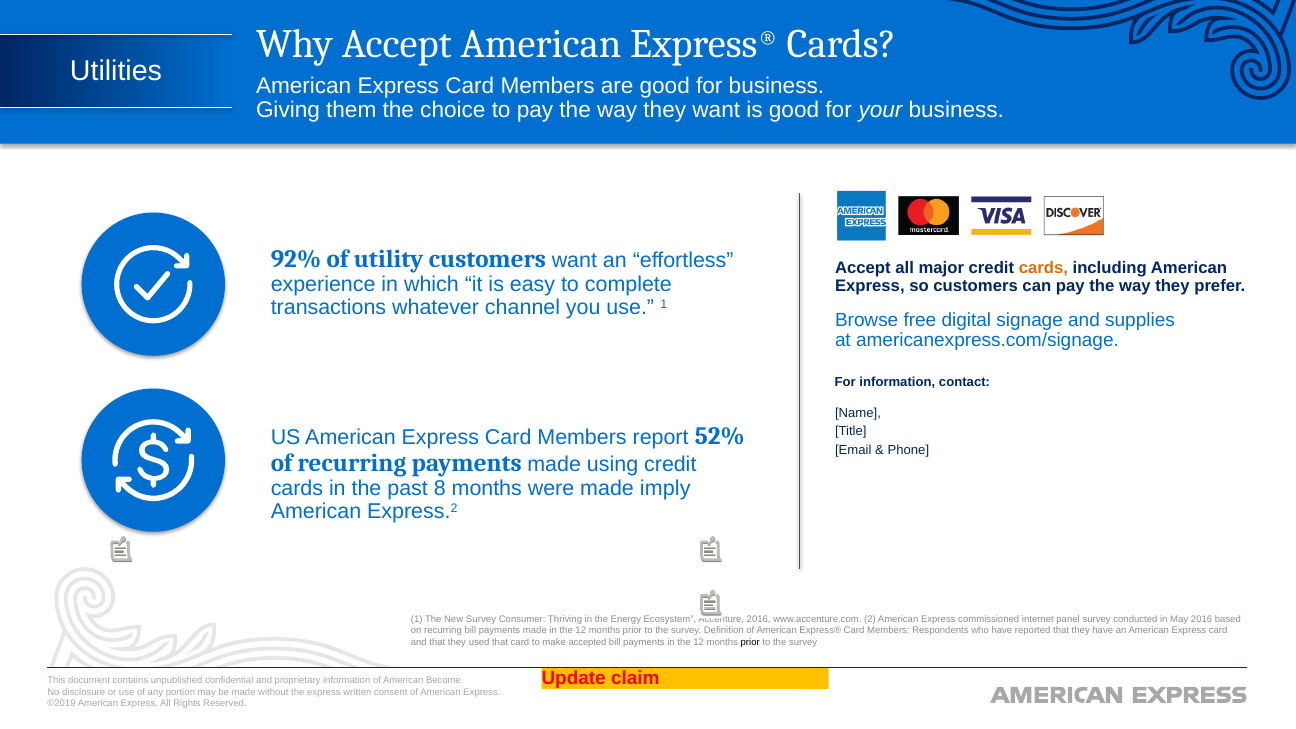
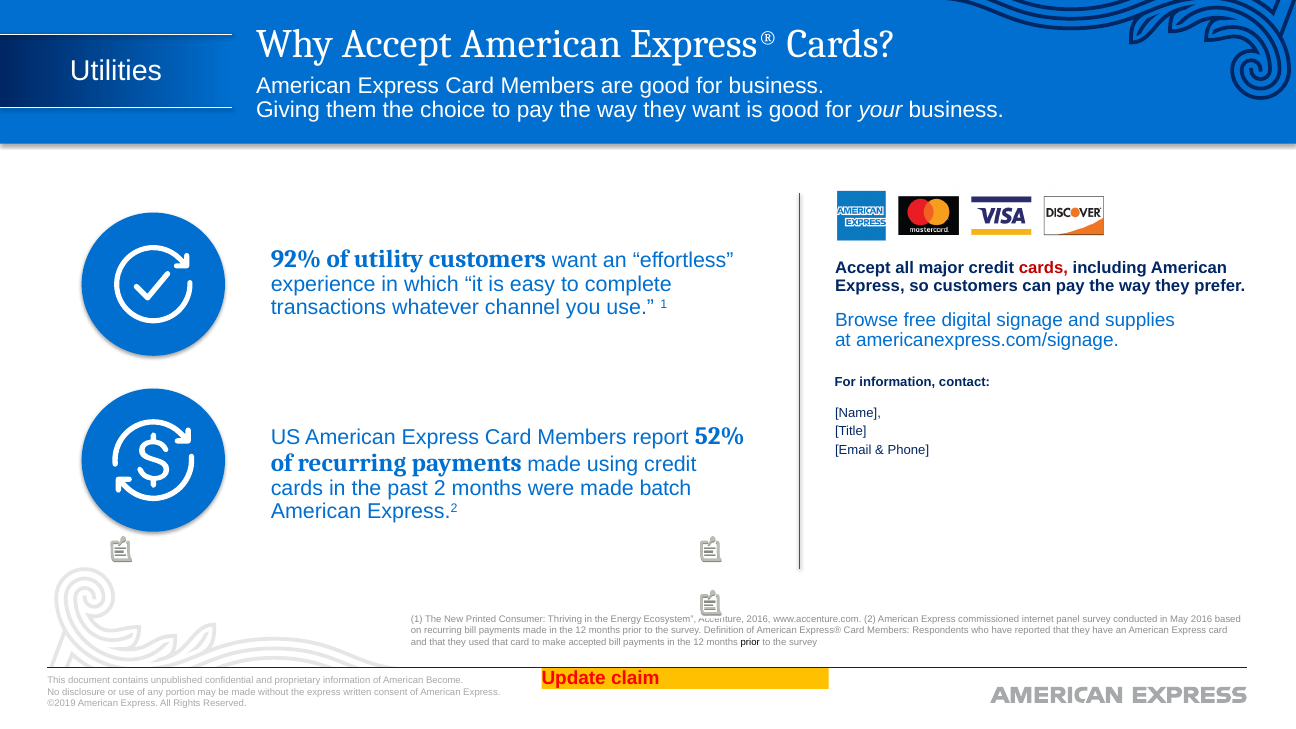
cards colour: orange -> red (1043, 268)
past 8: 8 -> 2 (440, 488)
imply: imply -> batch (665, 488)
New Survey: Survey -> Printed (481, 619)
